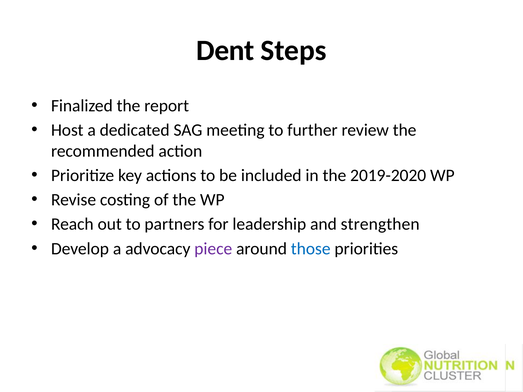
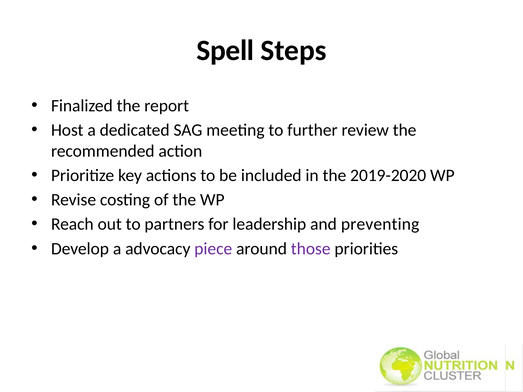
Dent: Dent -> Spell (225, 50)
strengthen: strengthen -> preventing (380, 224)
those colour: blue -> purple (311, 249)
